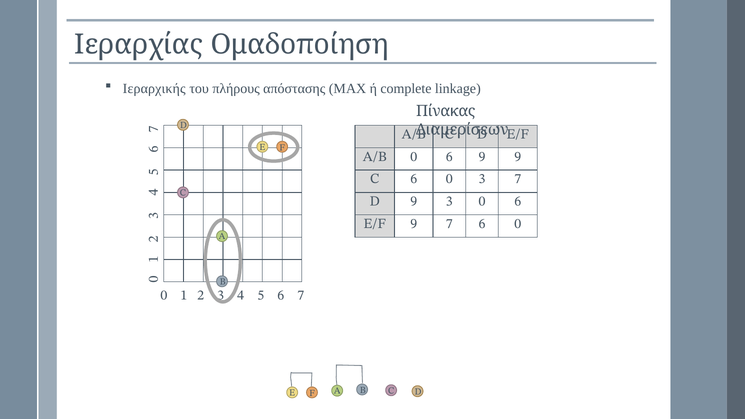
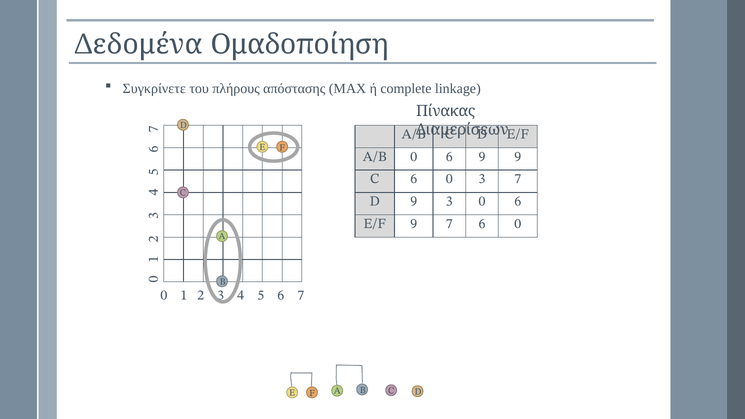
Ιεραρχίας: Ιεραρχίας -> Δεδομένα (139, 45)
Ιεραρχικής: Ιεραρχικής -> Συγκρίνετε (154, 89)
